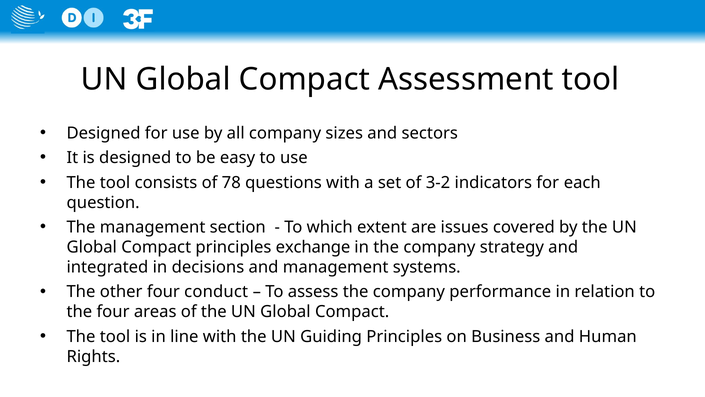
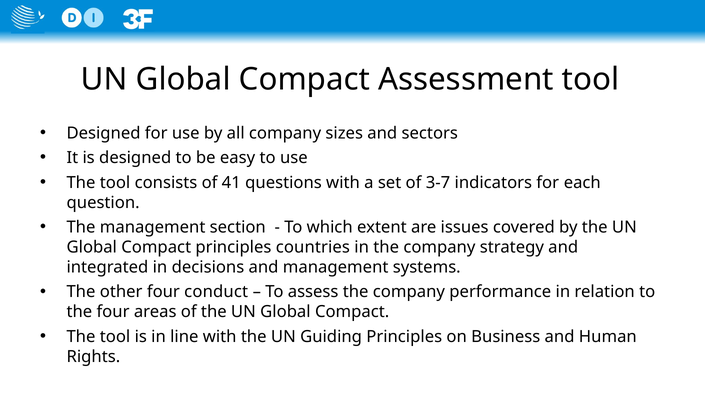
78: 78 -> 41 (231, 182)
3-2: 3-2 -> 3-7 (438, 182)
exchange: exchange -> countries (313, 247)
